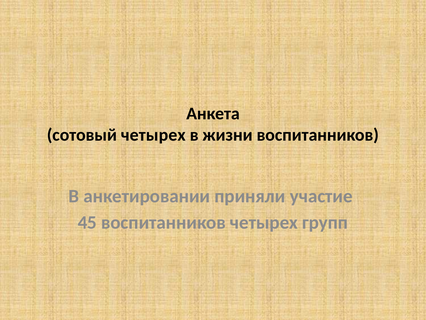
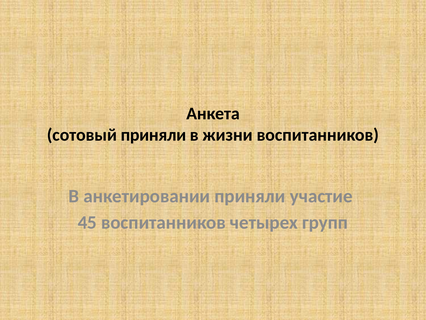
сотовый четырех: четырех -> приняли (153, 135)
